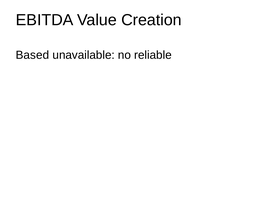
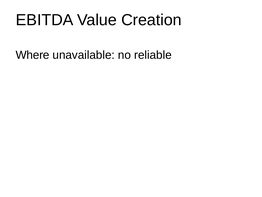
Based: Based -> Where (33, 55)
